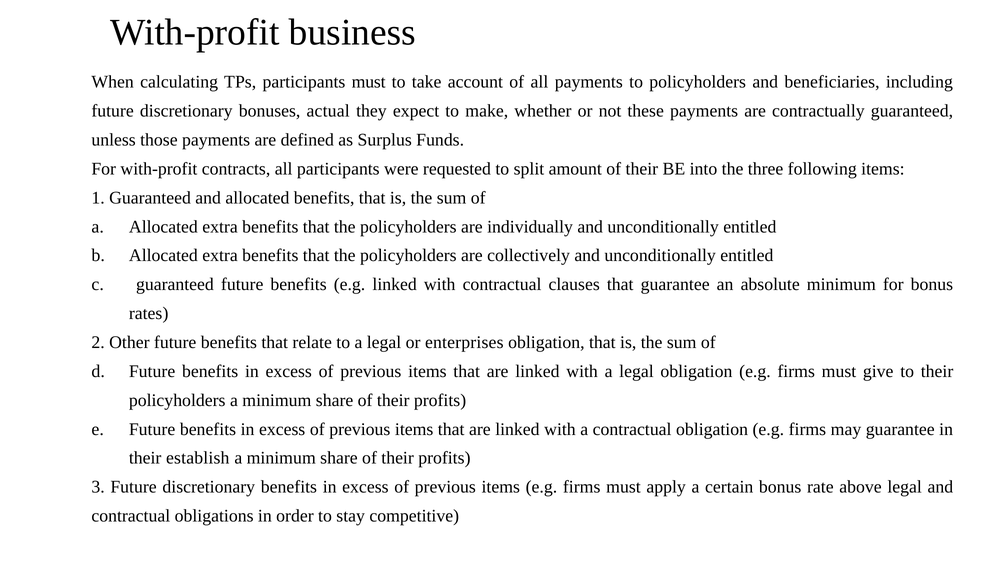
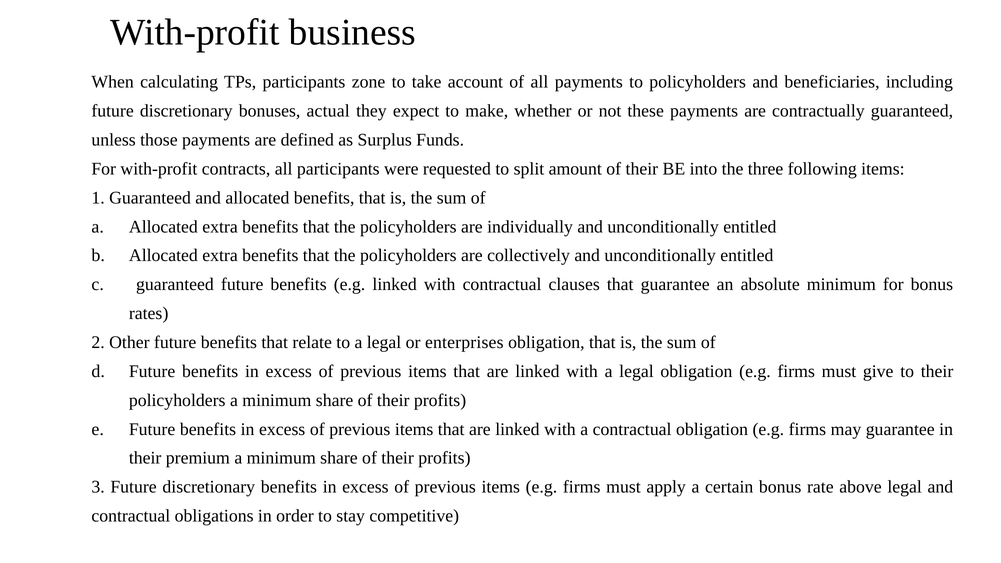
participants must: must -> zone (369, 82)
establish: establish -> premium (198, 458)
